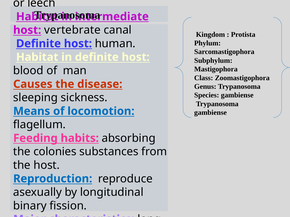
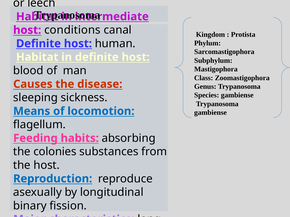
vertebrate: vertebrate -> conditions (72, 30)
